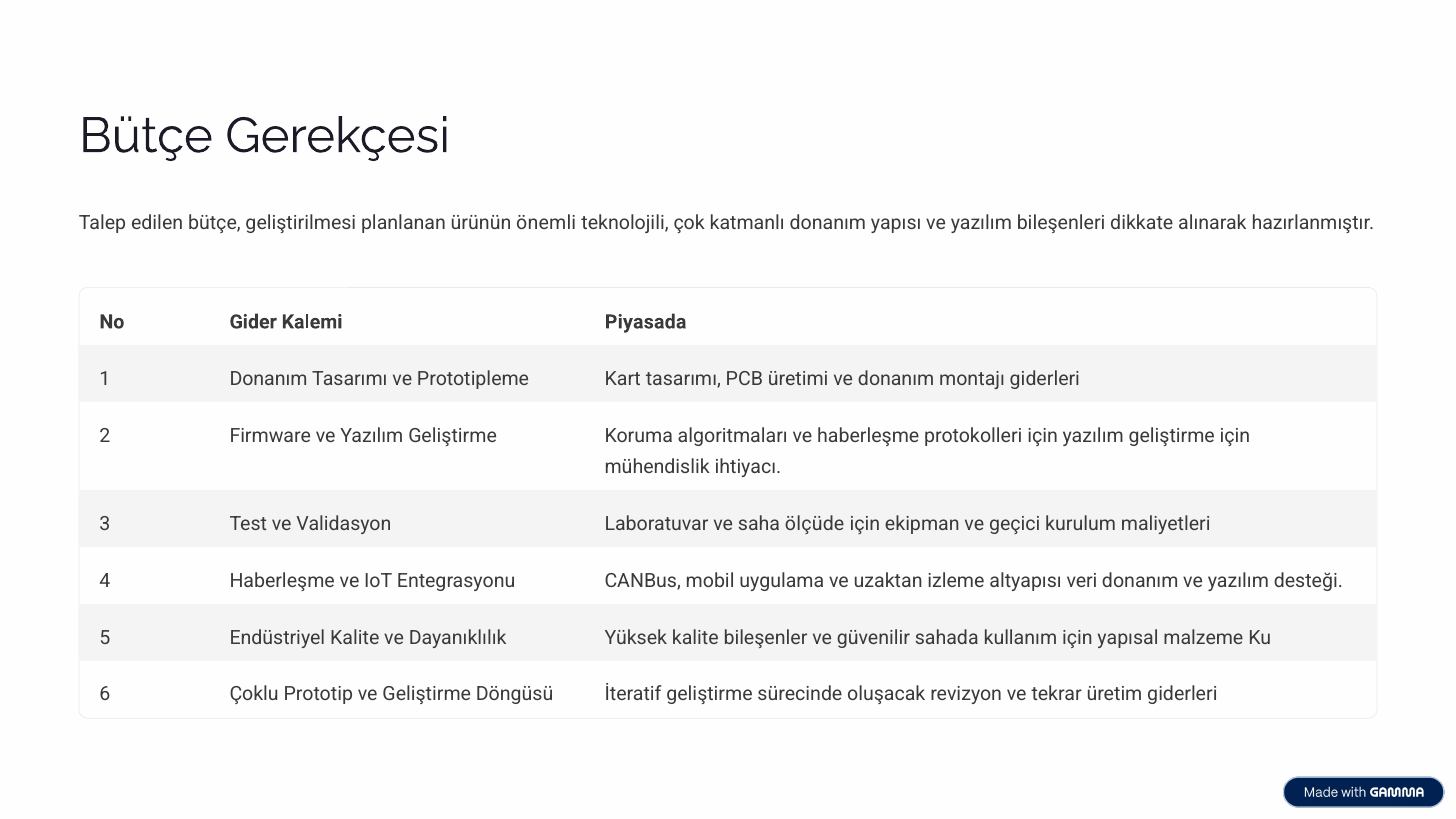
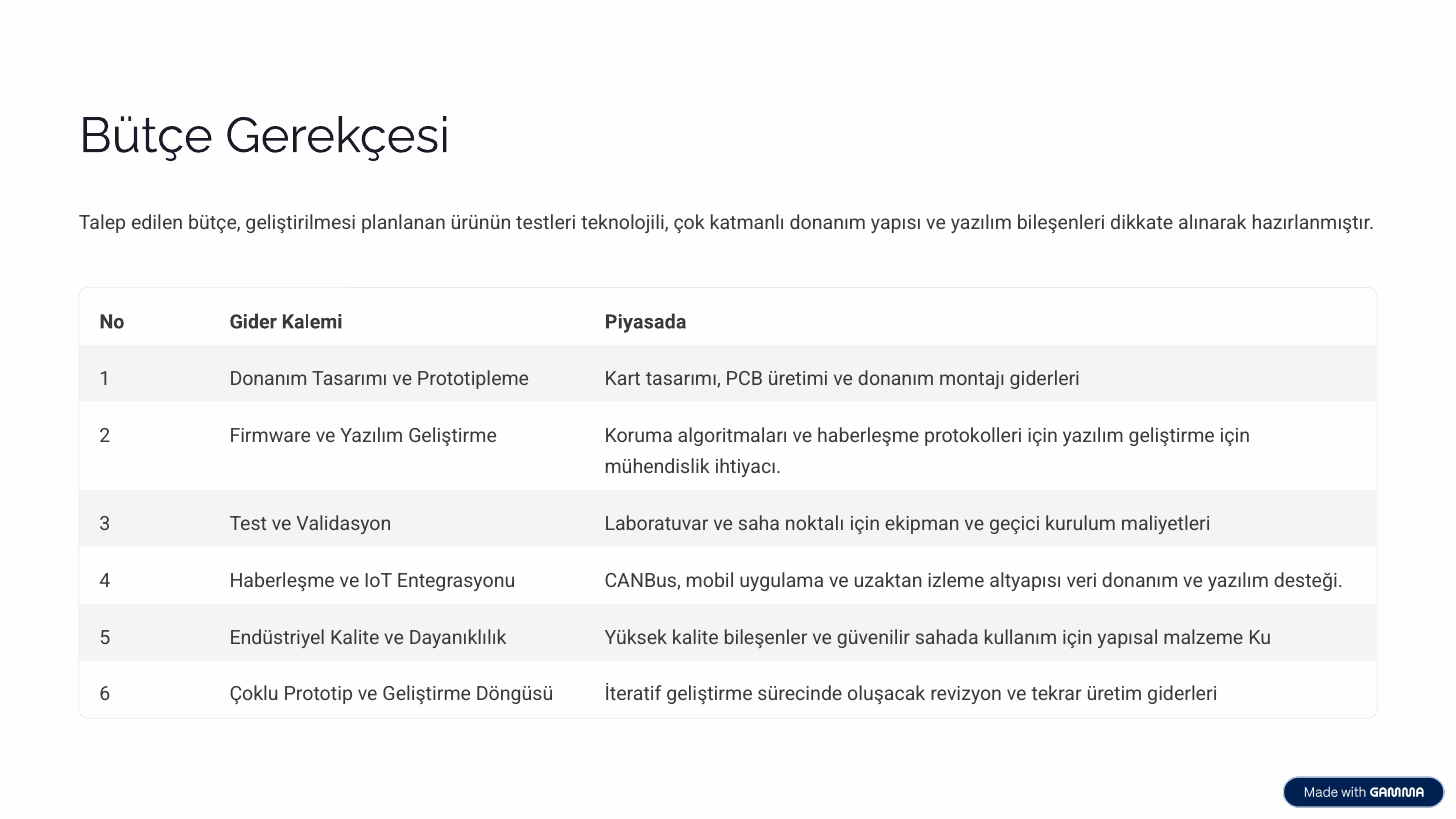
önemli: önemli -> testleri (546, 223)
ölçüde: ölçüde -> noktalı (815, 524)
